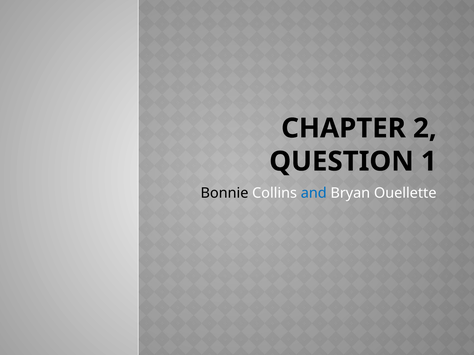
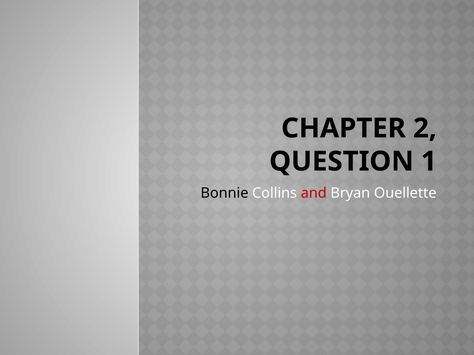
and colour: blue -> red (314, 193)
